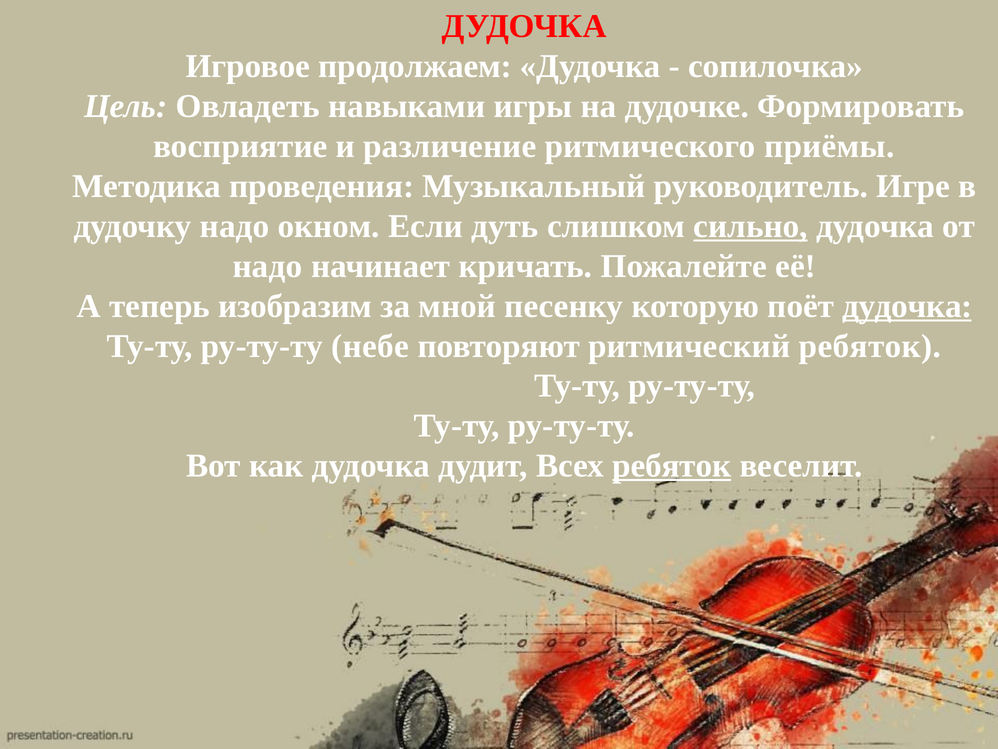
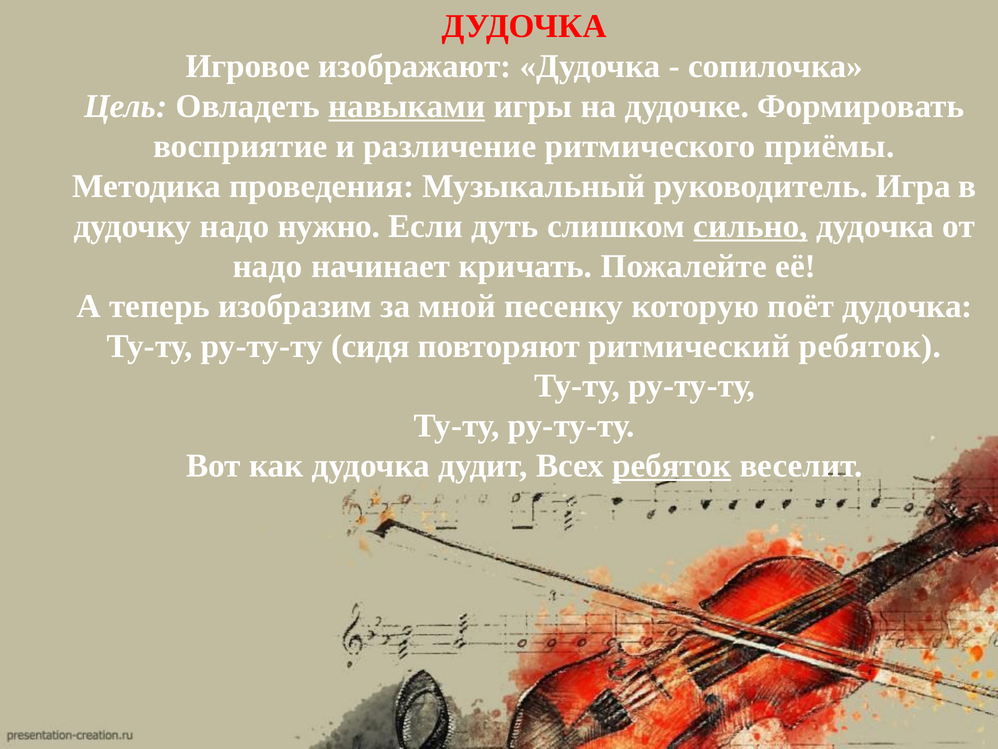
продолжаем: продолжаем -> изображают (415, 66)
навыками underline: none -> present (407, 106)
Игре: Игре -> Игра (913, 186)
окном: окном -> нужно (329, 226)
дудочка underline: present -> none (907, 306)
небе: небе -> сидя (370, 346)
